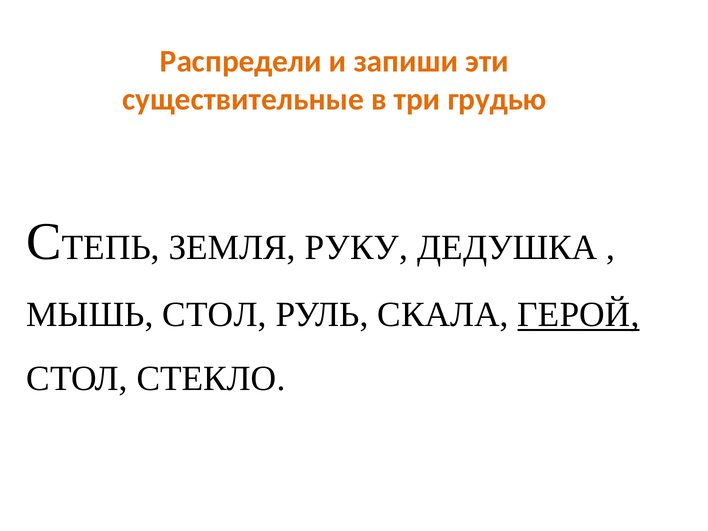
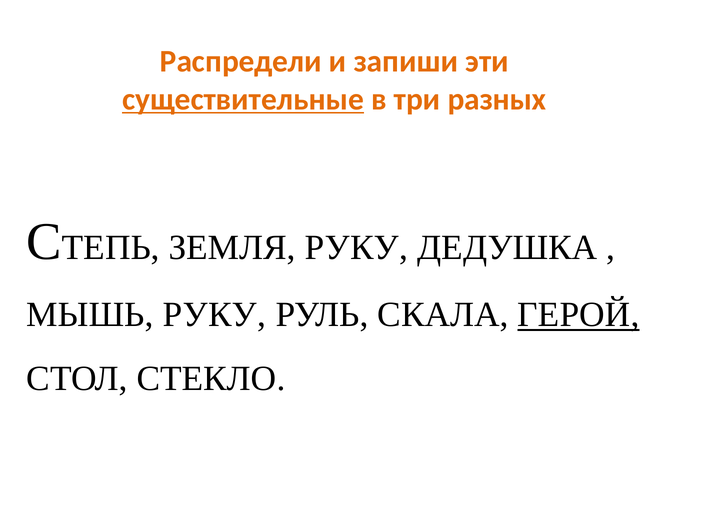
существительные underline: none -> present (243, 99)
грудью: грудью -> разных (497, 99)
МЫШЬ СТОЛ: СТОЛ -> РУКУ (214, 315)
